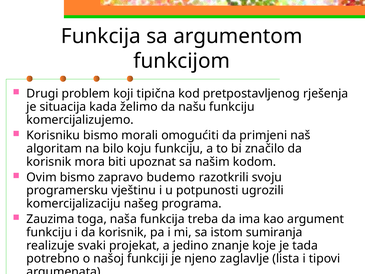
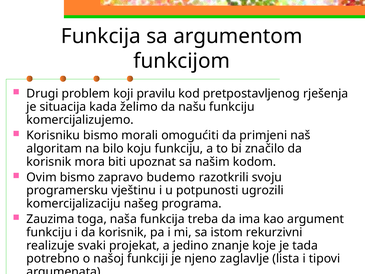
tipična: tipična -> pravilu (156, 93)
sumiranja: sumiranja -> rekurzivni (274, 232)
